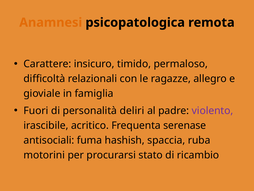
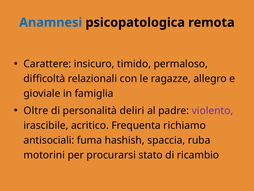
Anamnesi colour: orange -> blue (51, 22)
Fuori: Fuori -> Oltre (36, 110)
serenase: serenase -> richiamo (185, 125)
